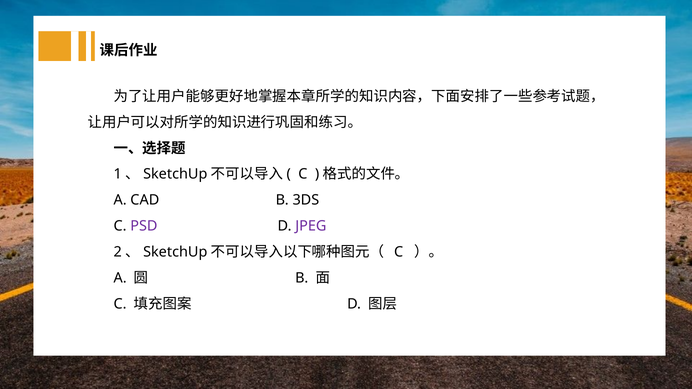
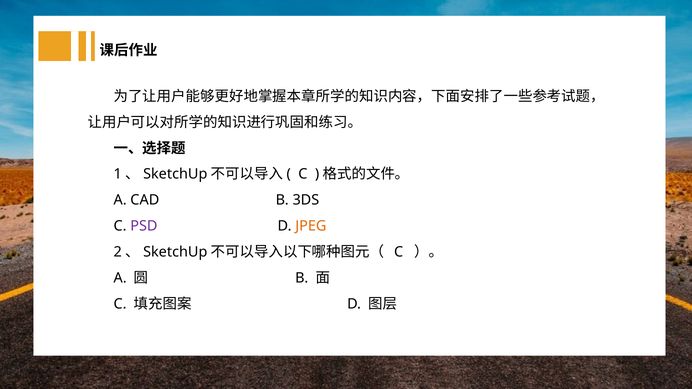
JPEG colour: purple -> orange (311, 226)
